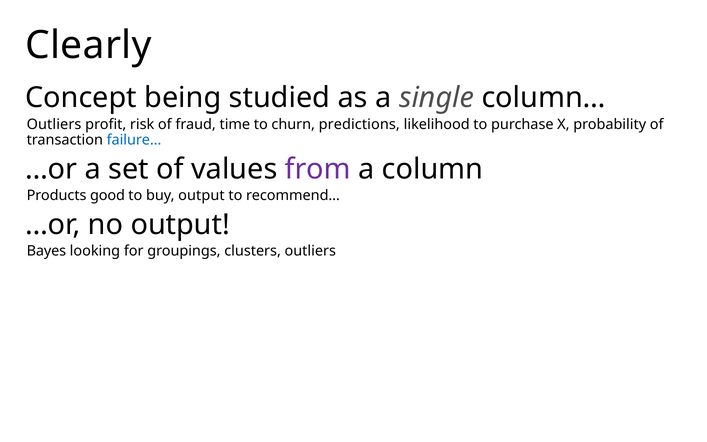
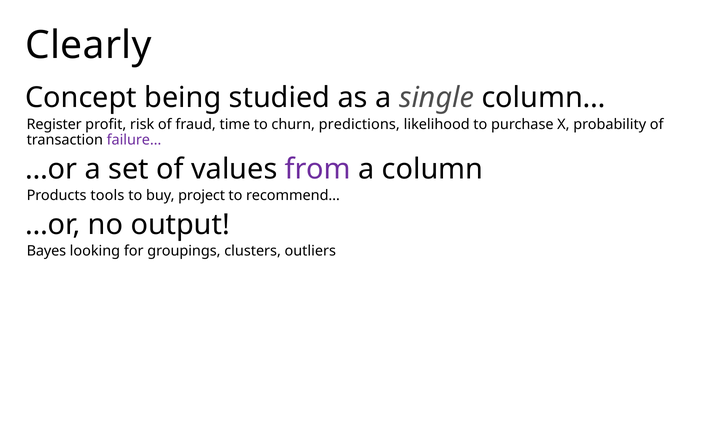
Outliers: Outliers -> Register (54, 124)
failure… colour: blue -> purple (134, 140)
good: good -> tools (107, 195)
buy output: output -> project (202, 195)
